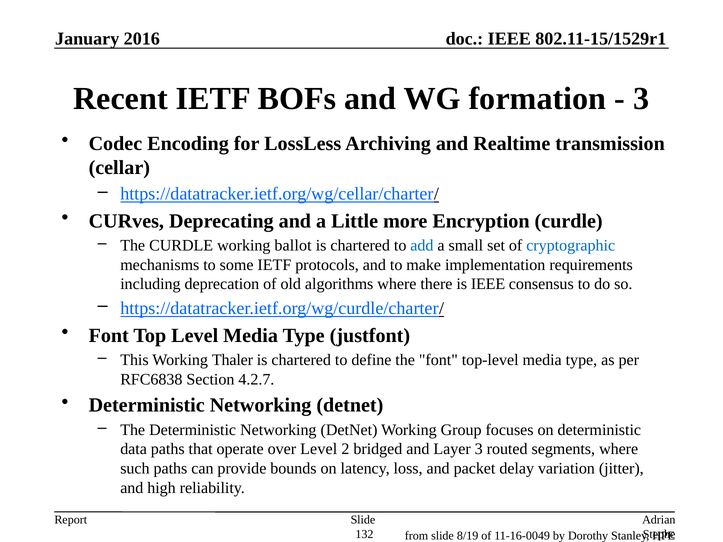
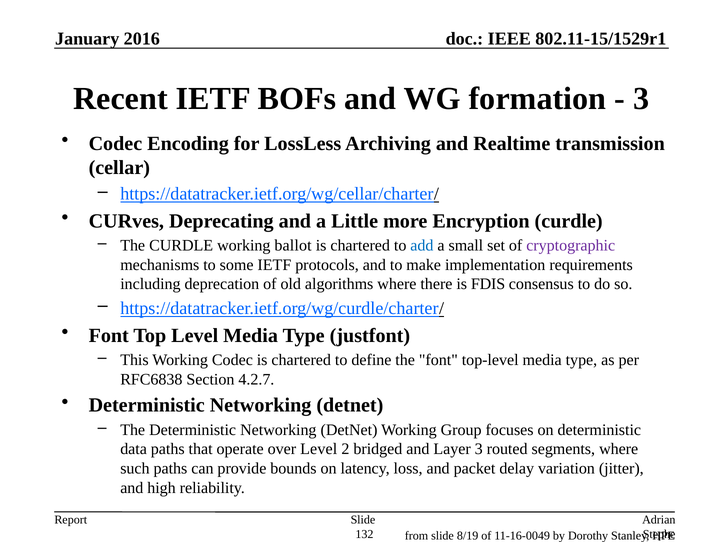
cryptographic colour: blue -> purple (571, 246)
is IEEE: IEEE -> FDIS (488, 284)
Working Thaler: Thaler -> Codec (232, 360)
